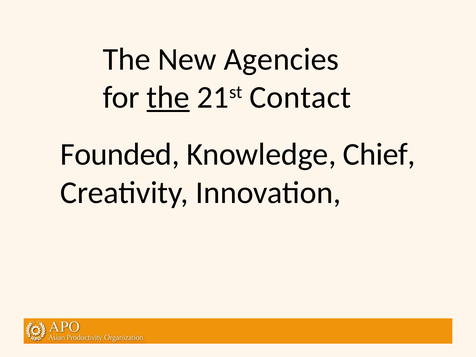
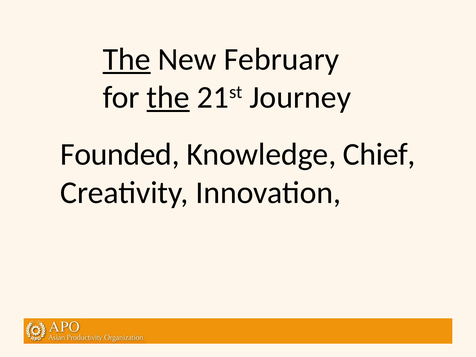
The underline: none -> present (127, 59)
Agencies: Agencies -> February (281, 59)
Contact: Contact -> Journey (300, 97)
